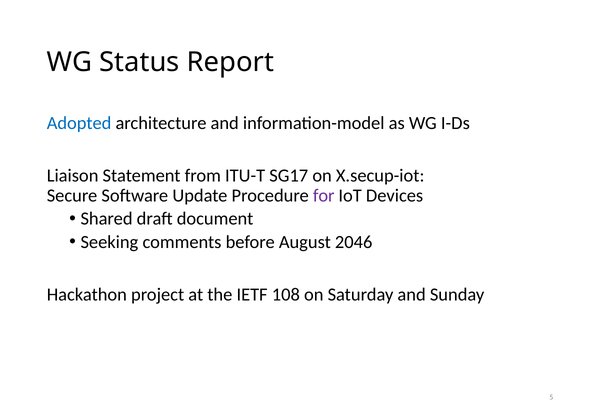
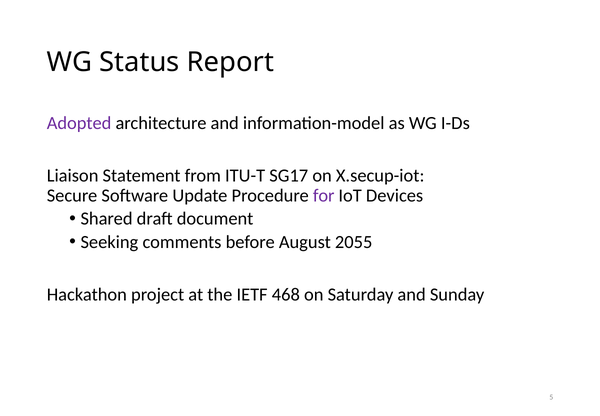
Adopted colour: blue -> purple (79, 123)
2046: 2046 -> 2055 (354, 242)
108: 108 -> 468 (286, 294)
